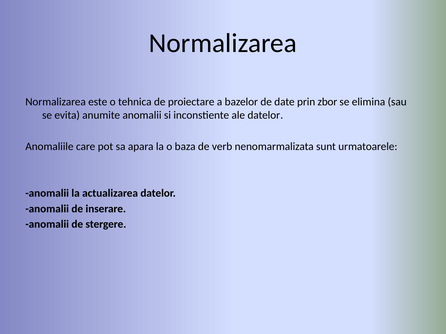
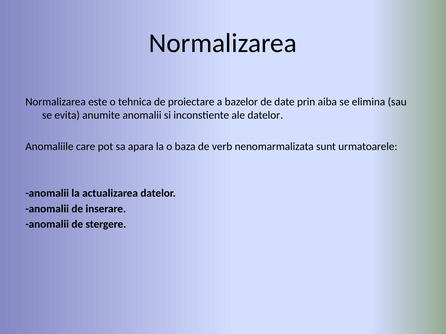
zbor: zbor -> aiba (327, 102)
